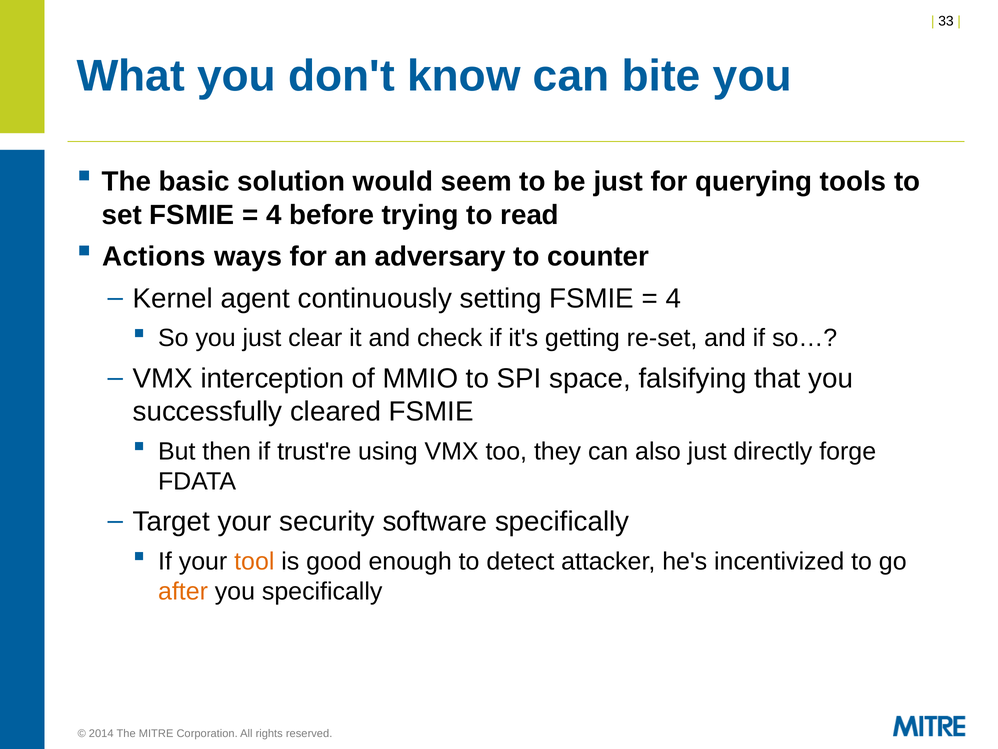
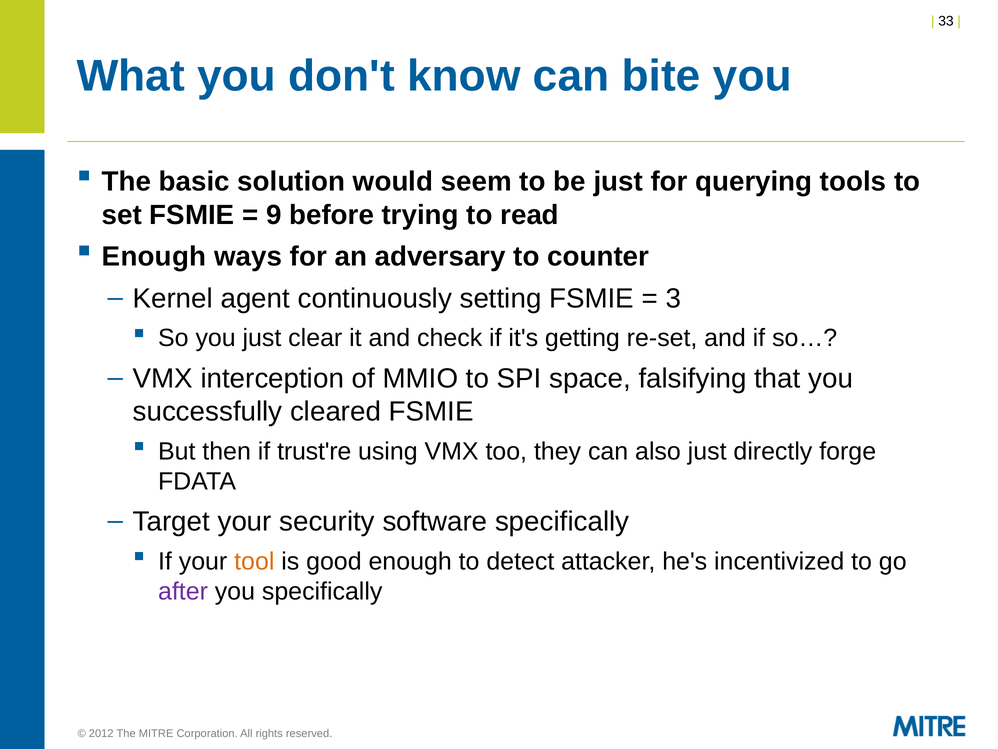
4: 4 -> 9 (274, 215)
Actions: Actions -> Enough (154, 257)
4: 4 -> 3 (673, 298)
after colour: orange -> purple (183, 591)
2014: 2014 -> 2012 (101, 733)
